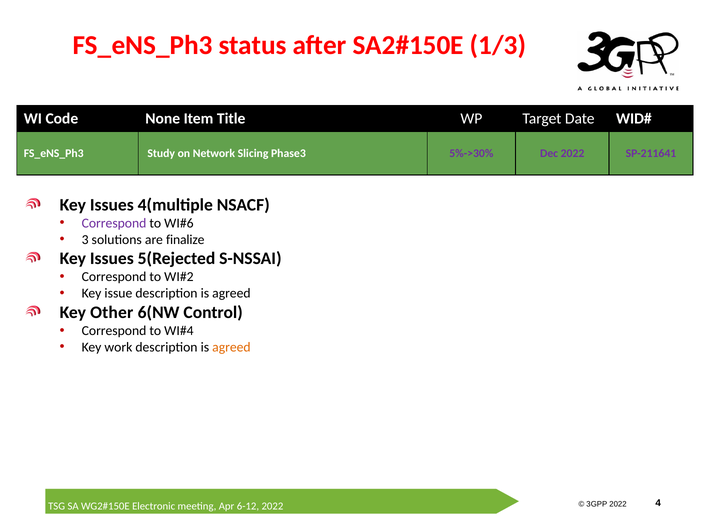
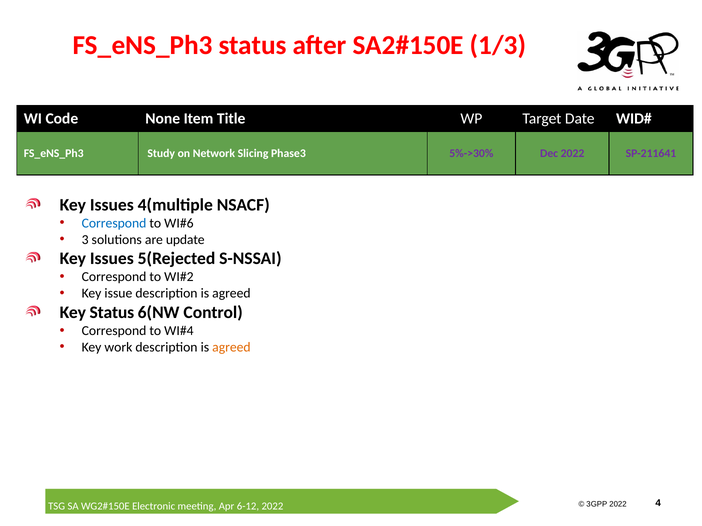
Correspond colour: purple -> blue (114, 223)
finalize: finalize -> update (185, 240)
Key Other: Other -> Status (112, 313)
